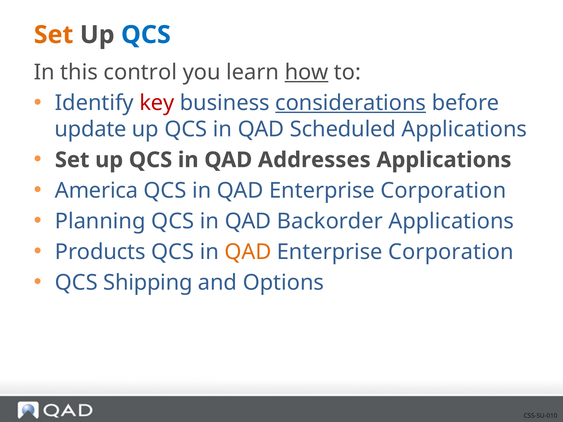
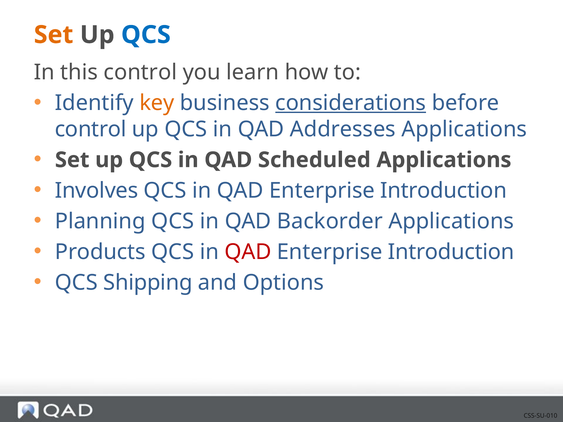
how underline: present -> none (307, 72)
key colour: red -> orange (157, 103)
update: update -> control (91, 129)
Scheduled: Scheduled -> Addresses (343, 129)
Addresses: Addresses -> Scheduled (314, 160)
America: America -> Involves (97, 191)
Corporation: Corporation -> Introduction (444, 191)
QAD colour: orange -> red (248, 252)
Corporation: Corporation -> Introduction (451, 252)
